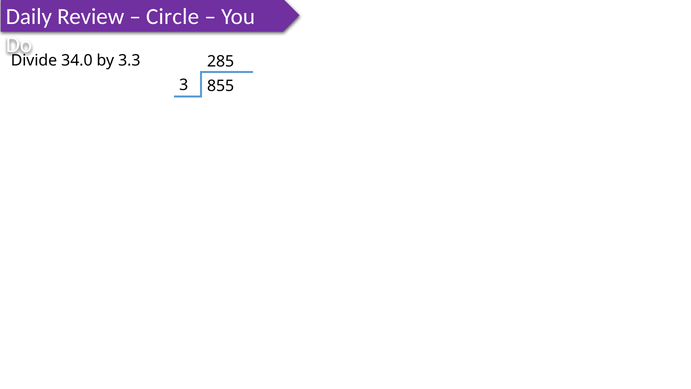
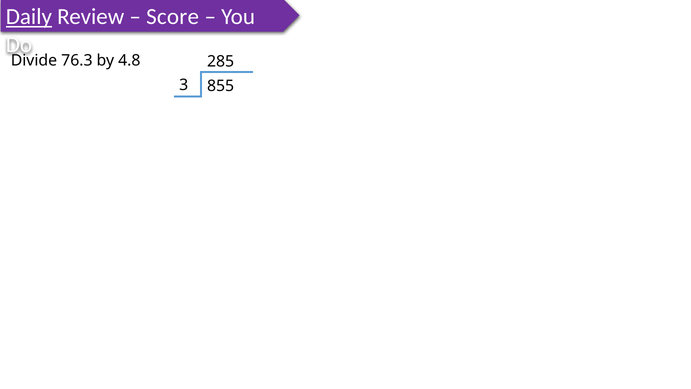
Daily underline: none -> present (29, 17)
Circle: Circle -> Score (173, 17)
34.0: 34.0 -> 76.3 (77, 61)
3.3: 3.3 -> 4.8 (129, 61)
